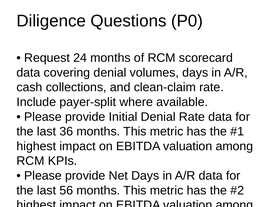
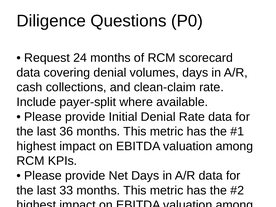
56: 56 -> 33 (66, 190)
